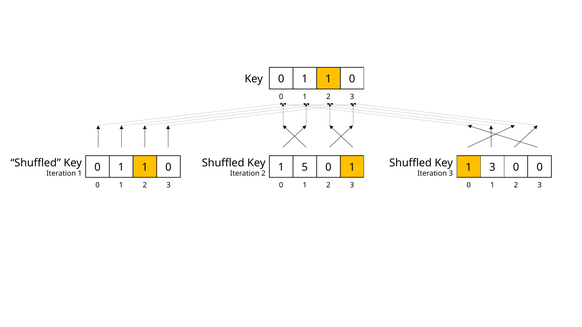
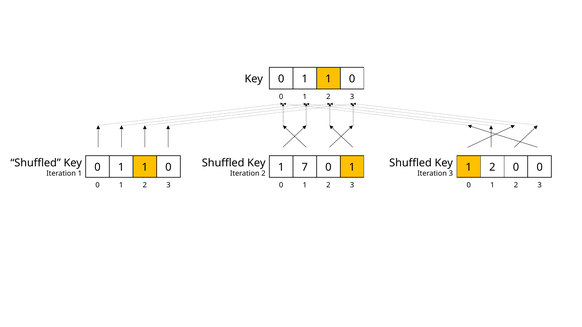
5: 5 -> 7 (305, 167)
3: 3 -> 2 (492, 167)
